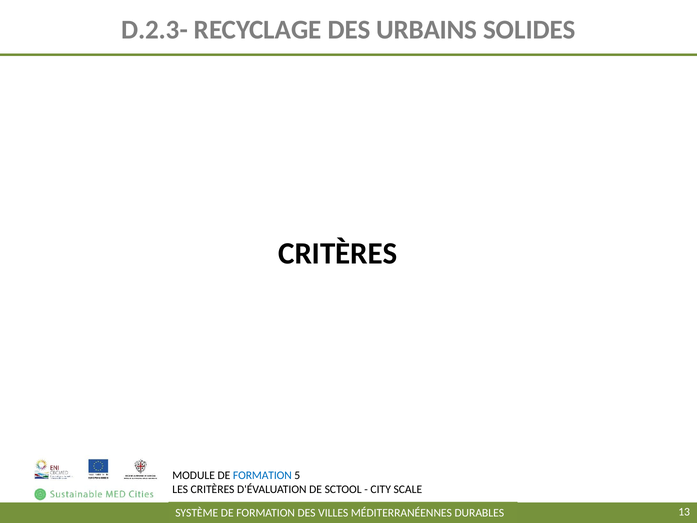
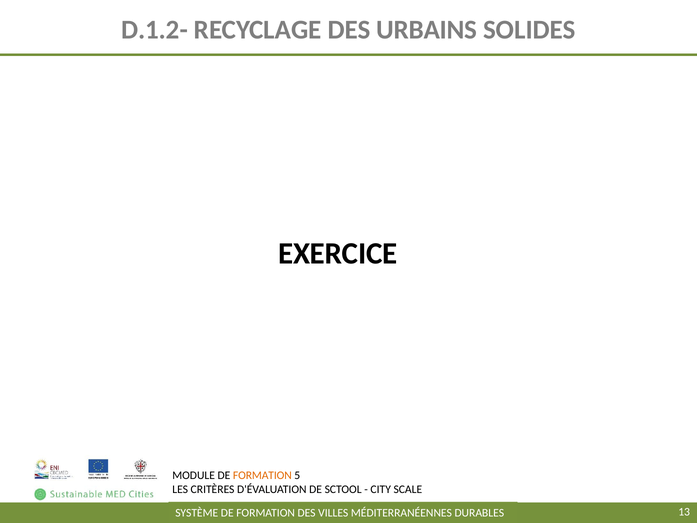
D.2.3-: D.2.3- -> D.1.2- (154, 30)
CRITÈRES: CRITÈRES -> EXERCICE (338, 253)
FORMATION colour: blue -> orange (262, 475)
